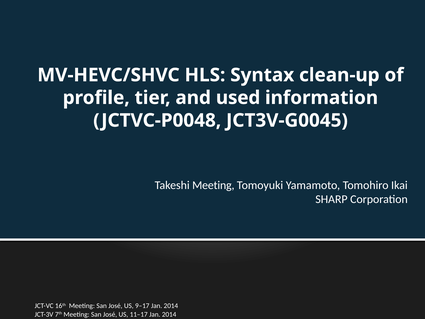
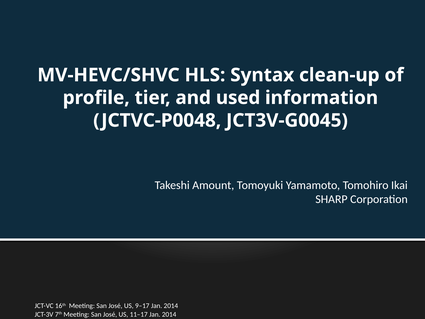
Takeshi Meeting: Meeting -> Amount (213, 185)
